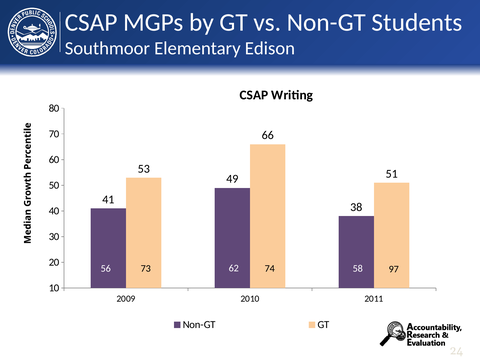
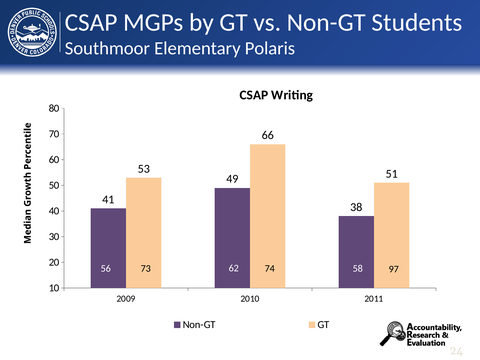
Edison: Edison -> Polaris (270, 48)
